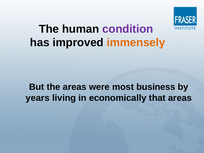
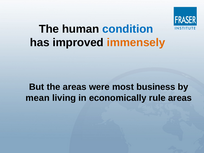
condition colour: purple -> blue (128, 29)
years: years -> mean (38, 98)
that: that -> rule (157, 98)
